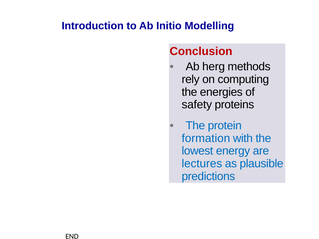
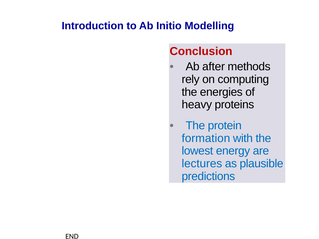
herg: herg -> after (214, 67)
safety: safety -> heavy (197, 105)
